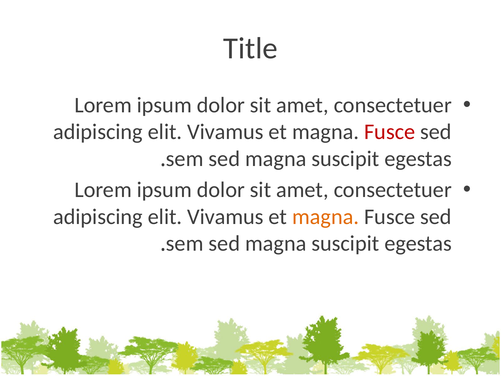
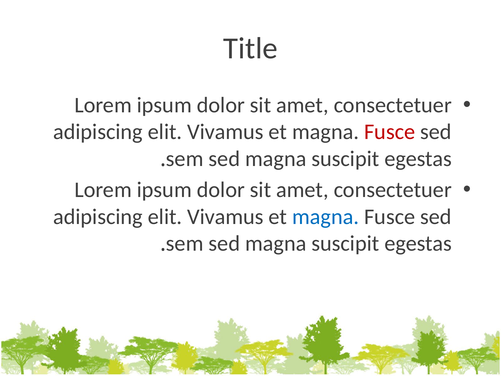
magna colour: orange -> blue (326, 217)
